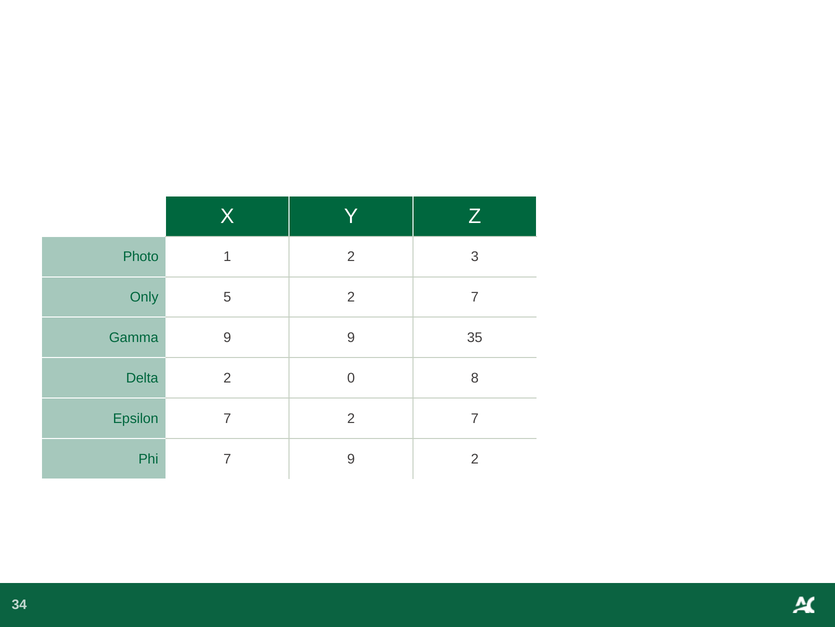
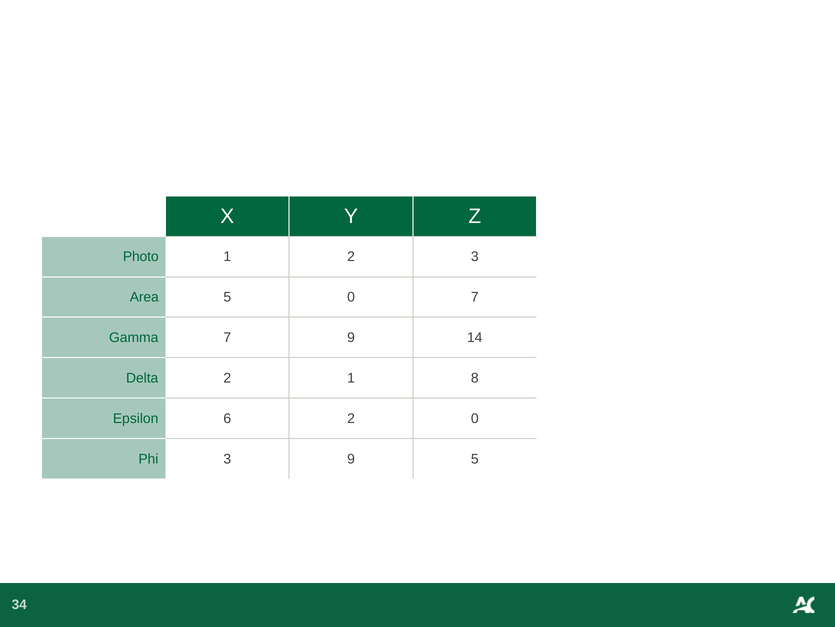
Only: Only -> Area (144, 297)
5 2: 2 -> 0 (351, 297)
Gamma 9: 9 -> 7 (227, 337)
35: 35 -> 14 (475, 337)
2 0: 0 -> 1 (351, 378)
Epsilon 7: 7 -> 6 (227, 418)
7: 7 -> 0 (475, 418)
Phi 7: 7 -> 3 (227, 458)
9 2: 2 -> 5 (475, 458)
